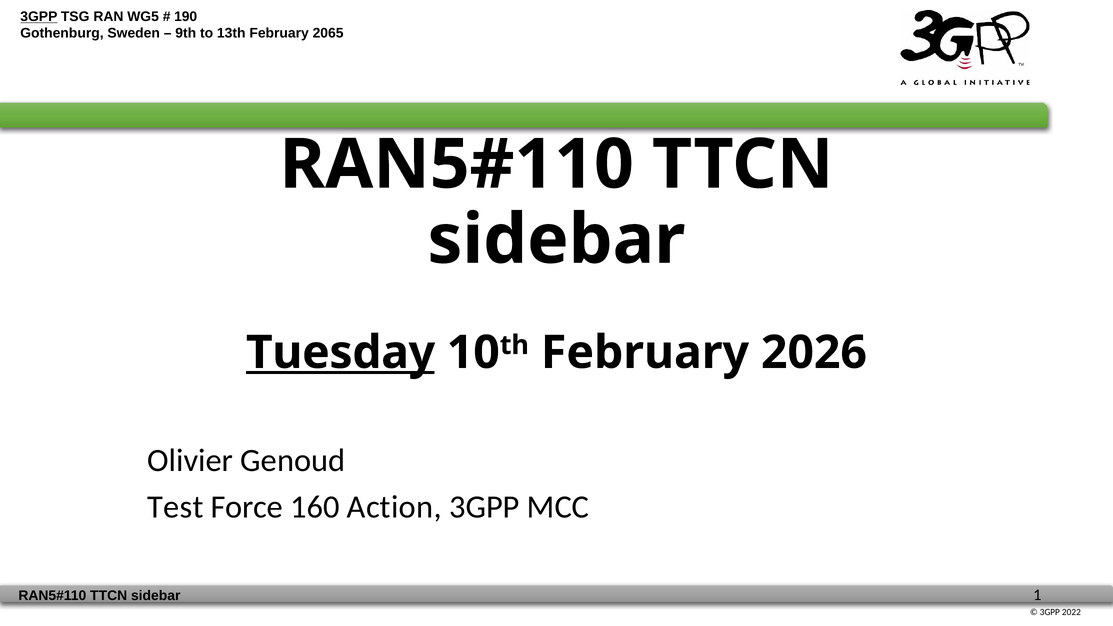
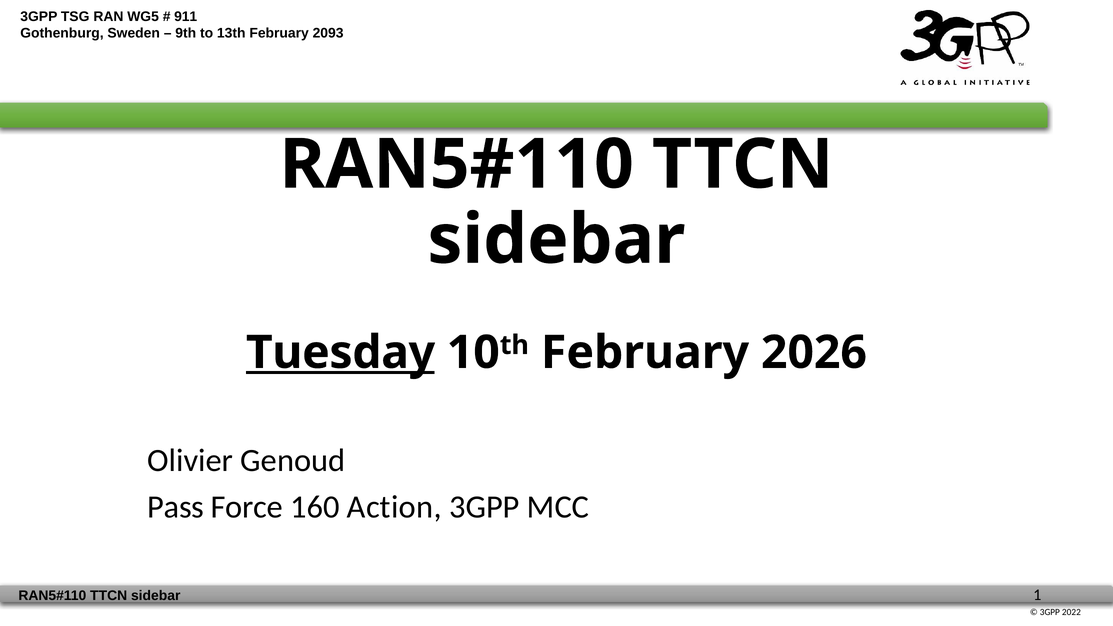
3GPP underline: present -> none (39, 17)
190: 190 -> 911 (186, 17)
2065: 2065 -> 2093 (328, 33)
Test: Test -> Pass (176, 507)
